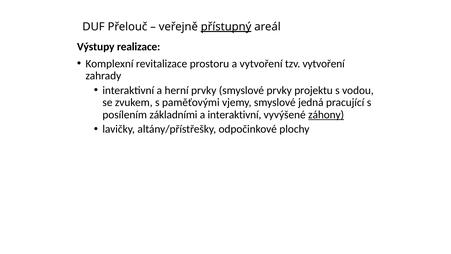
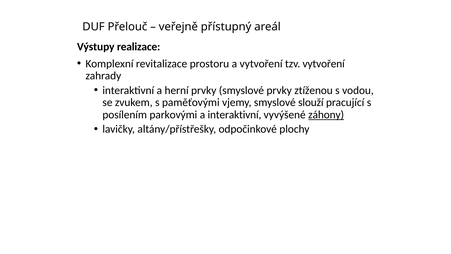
přístupný underline: present -> none (226, 27)
projektu: projektu -> ztíženou (314, 90)
jedná: jedná -> slouží (311, 102)
základními: základními -> parkovými (173, 115)
